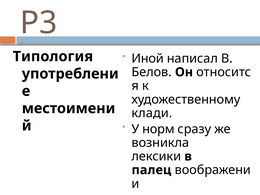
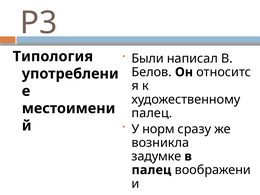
Иной: Иной -> Были (148, 58)
клади: клади -> палец (152, 113)
лексики: лексики -> задумке (156, 156)
